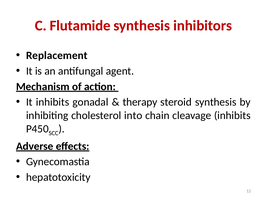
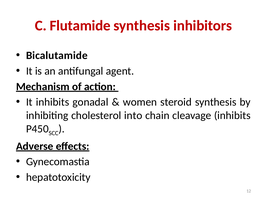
Replacement: Replacement -> Bicalutamide (57, 56)
therapy: therapy -> women (140, 102)
